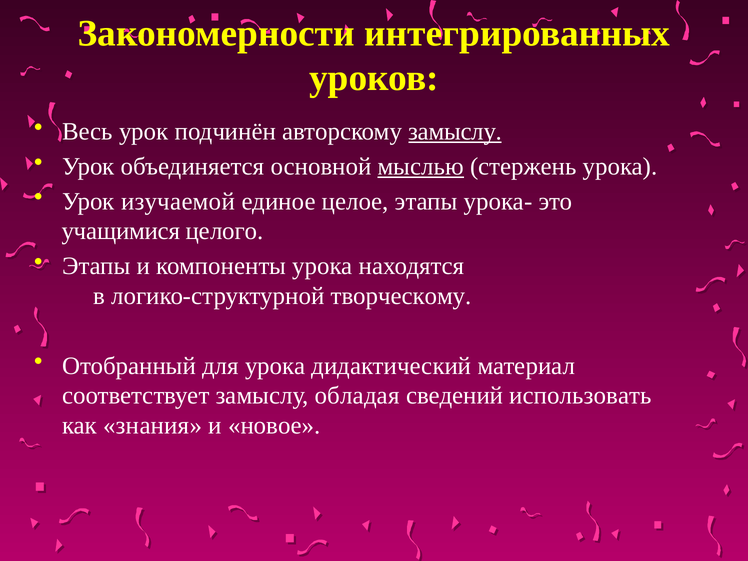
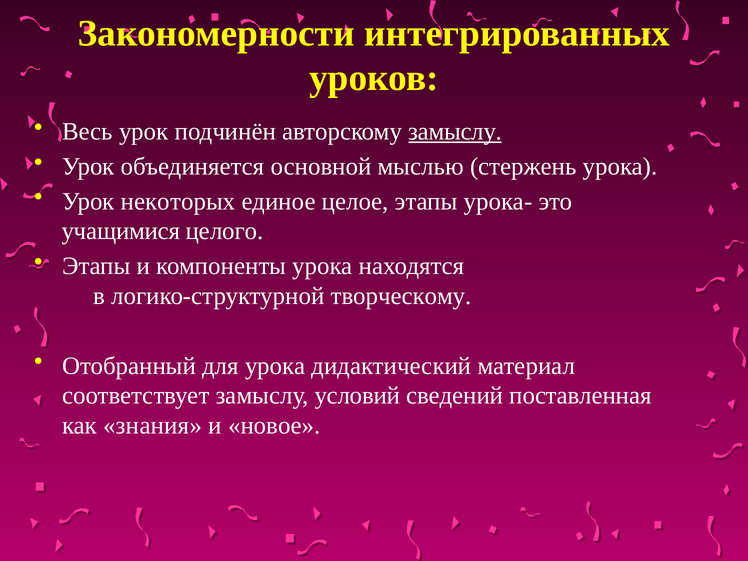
мыслью underline: present -> none (421, 166)
изучаемой: изучаемой -> некоторых (178, 201)
обладая: обладая -> условий (357, 396)
использовать: использовать -> поставленная (581, 396)
